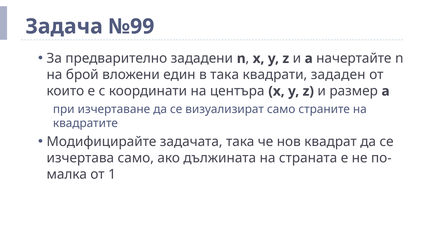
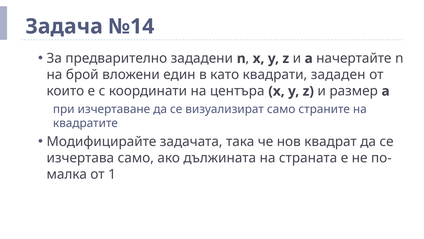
№99: №99 -> №14 (131, 26)
в така: така -> като (225, 75)
